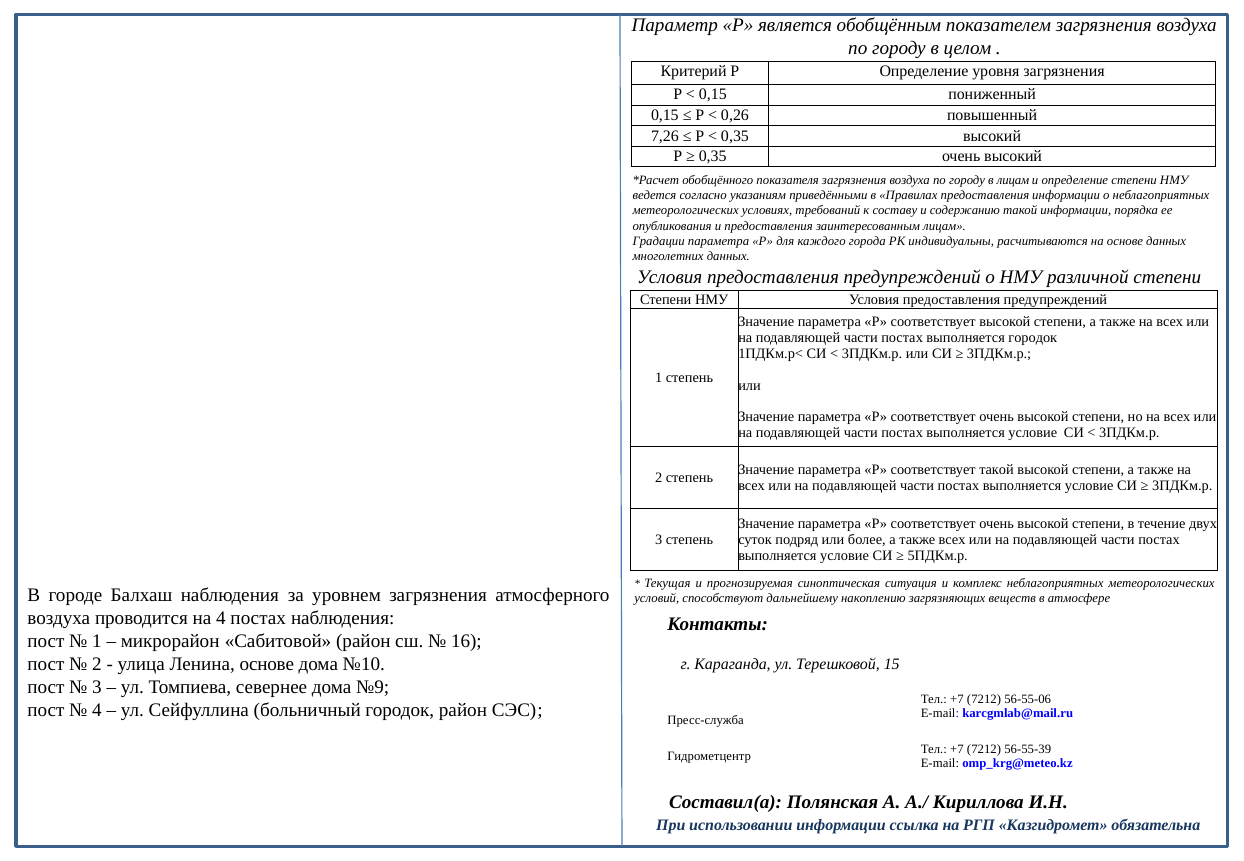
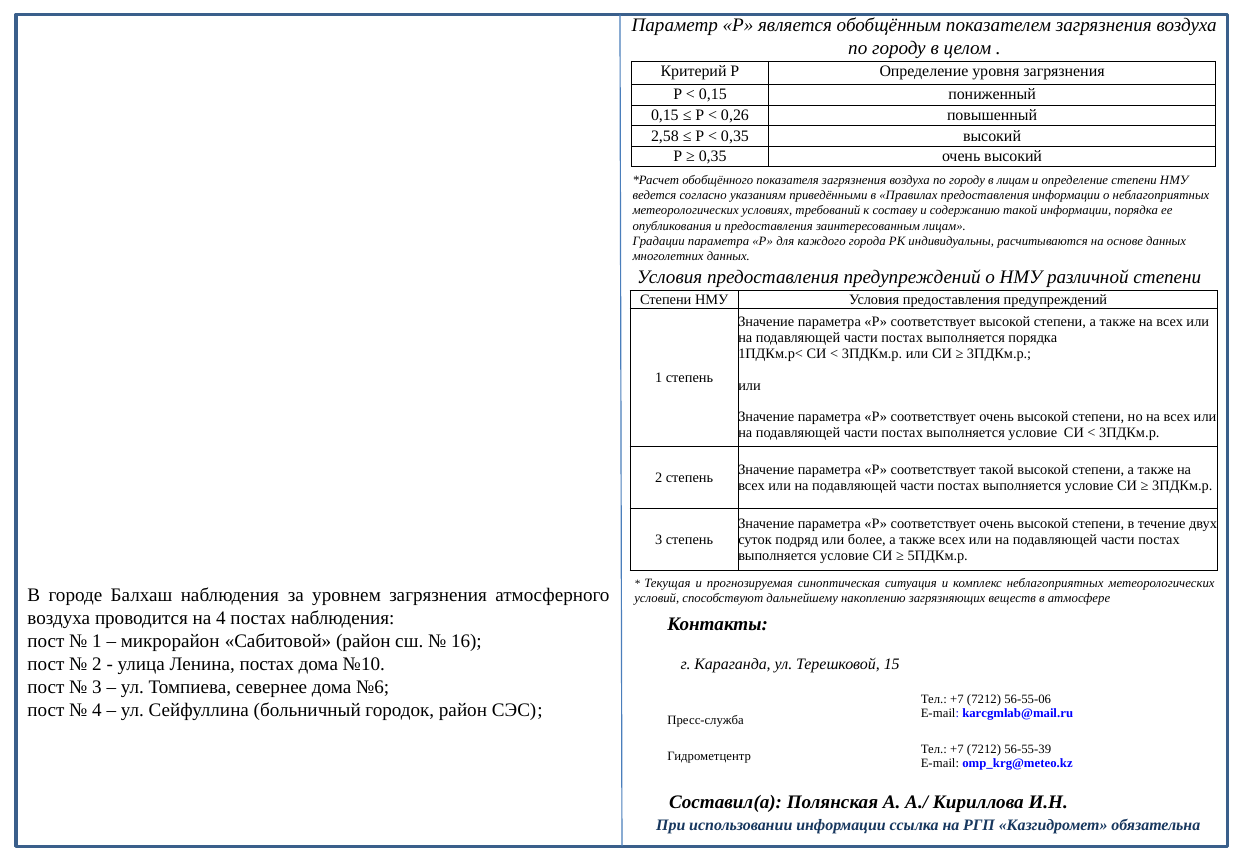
7,26: 7,26 -> 2,58 (665, 136)
выполняется городок: городок -> порядка (1033, 338)
Ленина основе: основе -> постах (267, 664)
№9: №9 -> №6 (373, 687)
